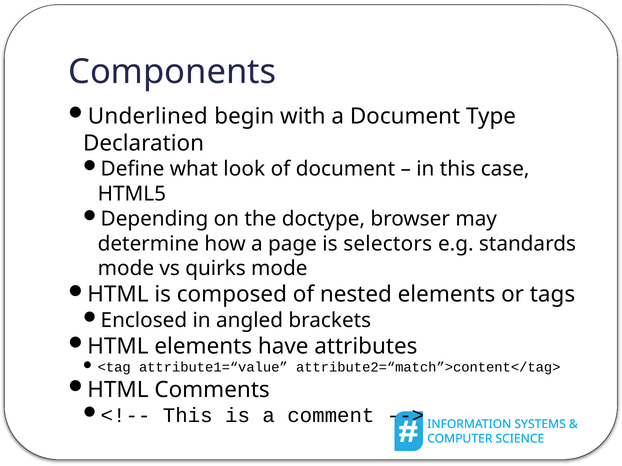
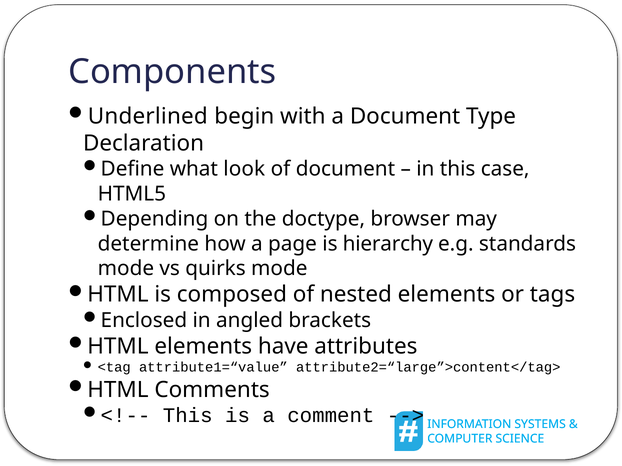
selectors: selectors -> hierarchy (388, 244)
attribute2=“match”>content</tag>: attribute2=“match”>content</tag> -> attribute2=“large”>content</tag> (428, 368)
